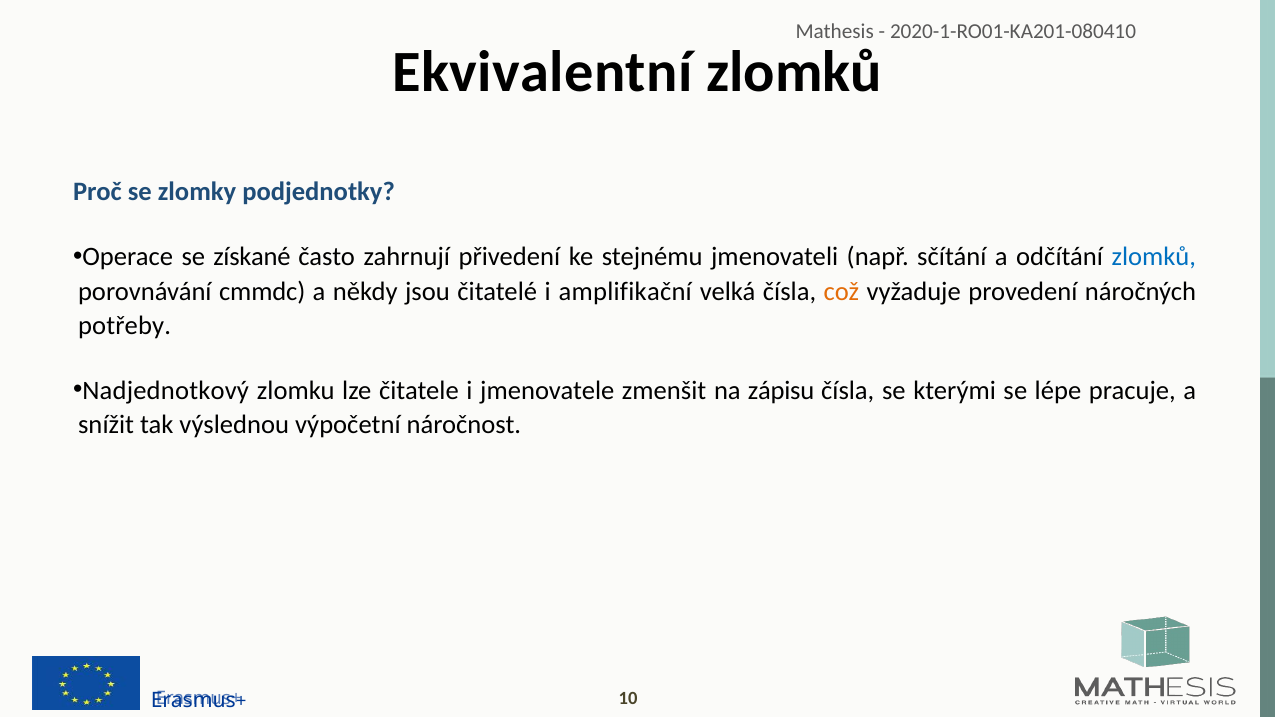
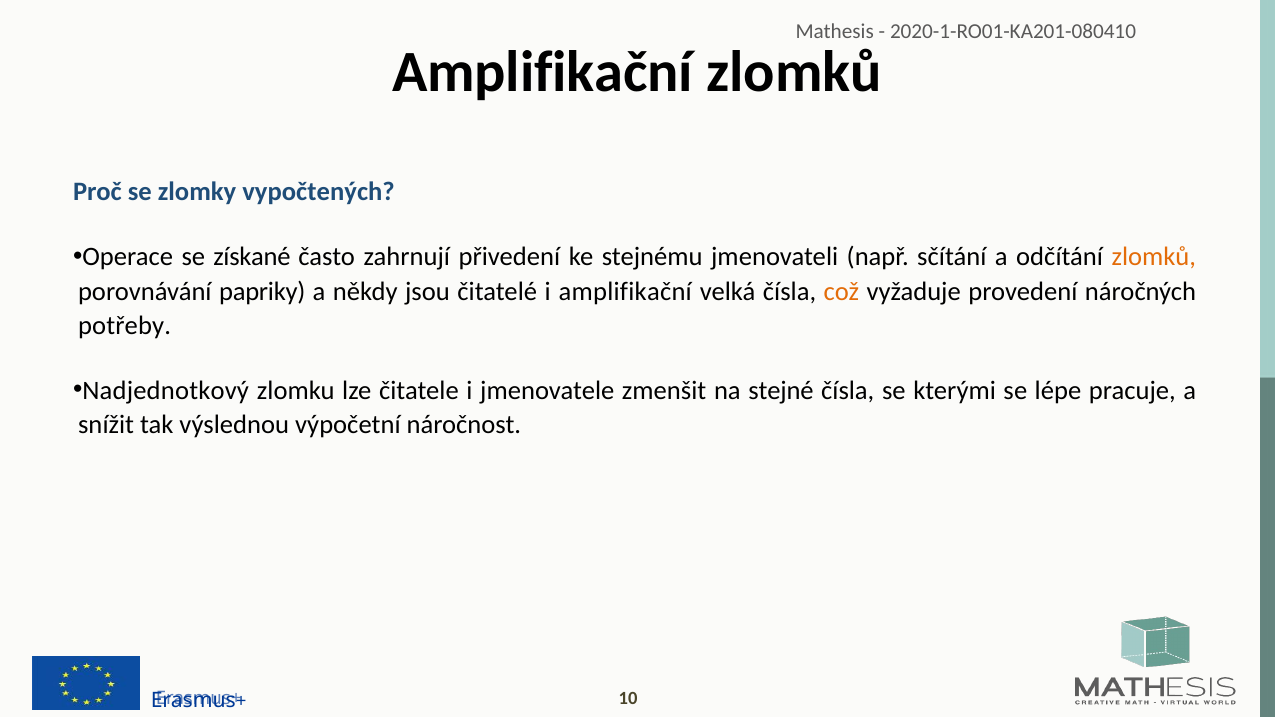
Ekvivalentní: Ekvivalentní -> Amplifikační (543, 73)
podjednotky: podjednotky -> vypočtených (319, 192)
zlomků colour: blue -> orange (1154, 257)
cmmdc: cmmdc -> papriky (262, 291)
zápisu: zápisu -> stejné (781, 391)
